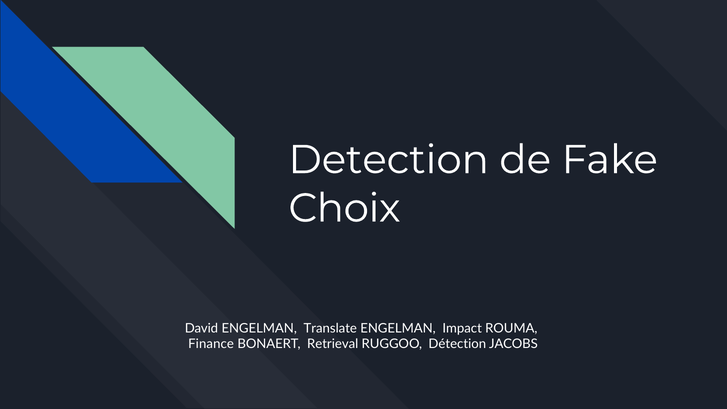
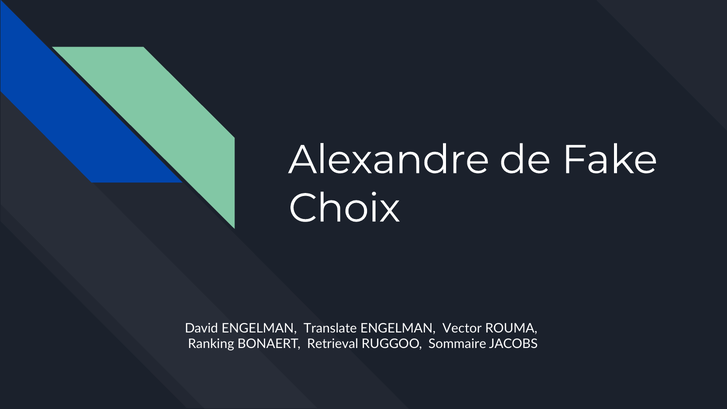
Detection: Detection -> Alexandre (389, 160)
Impact: Impact -> Vector (462, 328)
Finance: Finance -> Ranking (211, 344)
Détection: Détection -> Sommaire (457, 344)
